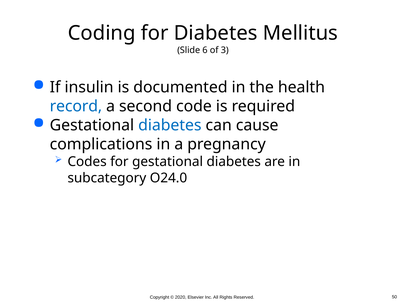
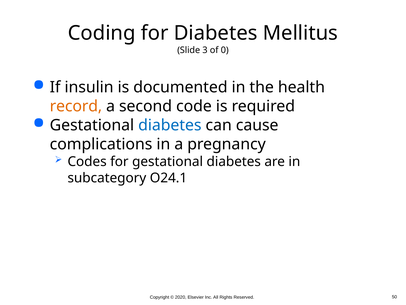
6: 6 -> 3 (205, 50)
3: 3 -> 0 (225, 50)
record colour: blue -> orange (76, 106)
O24.0: O24.0 -> O24.1 (168, 178)
